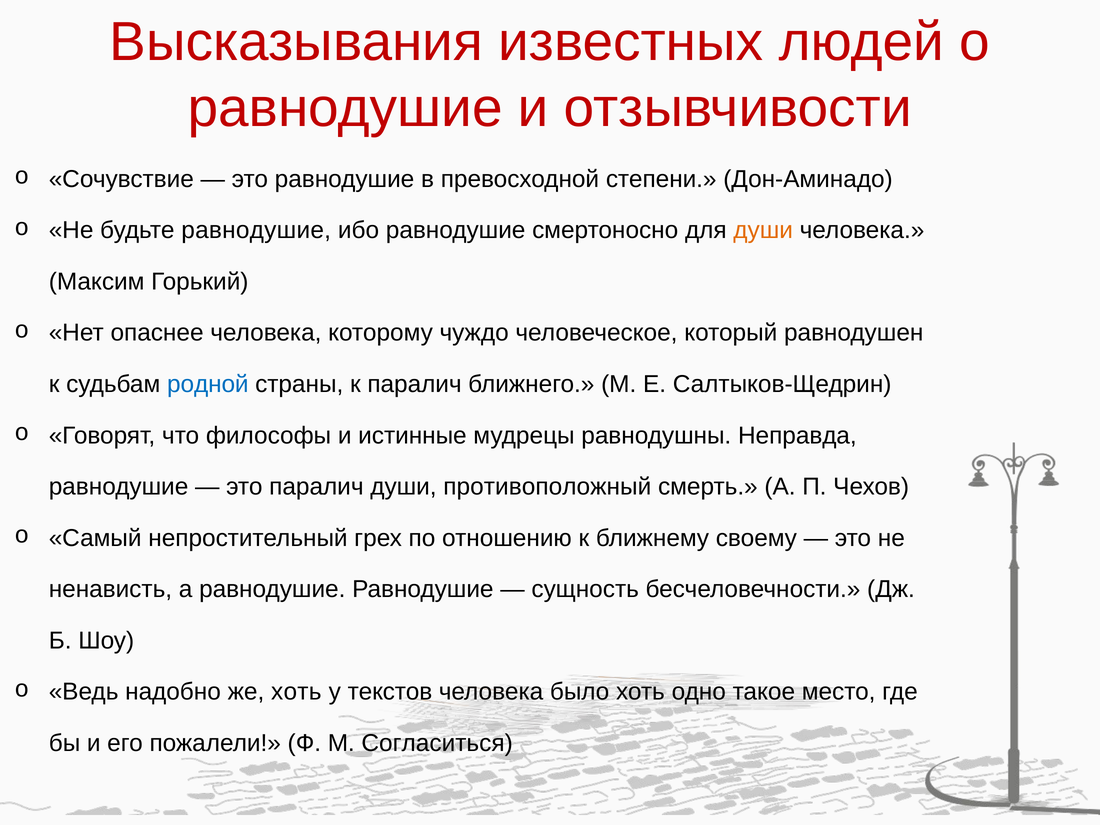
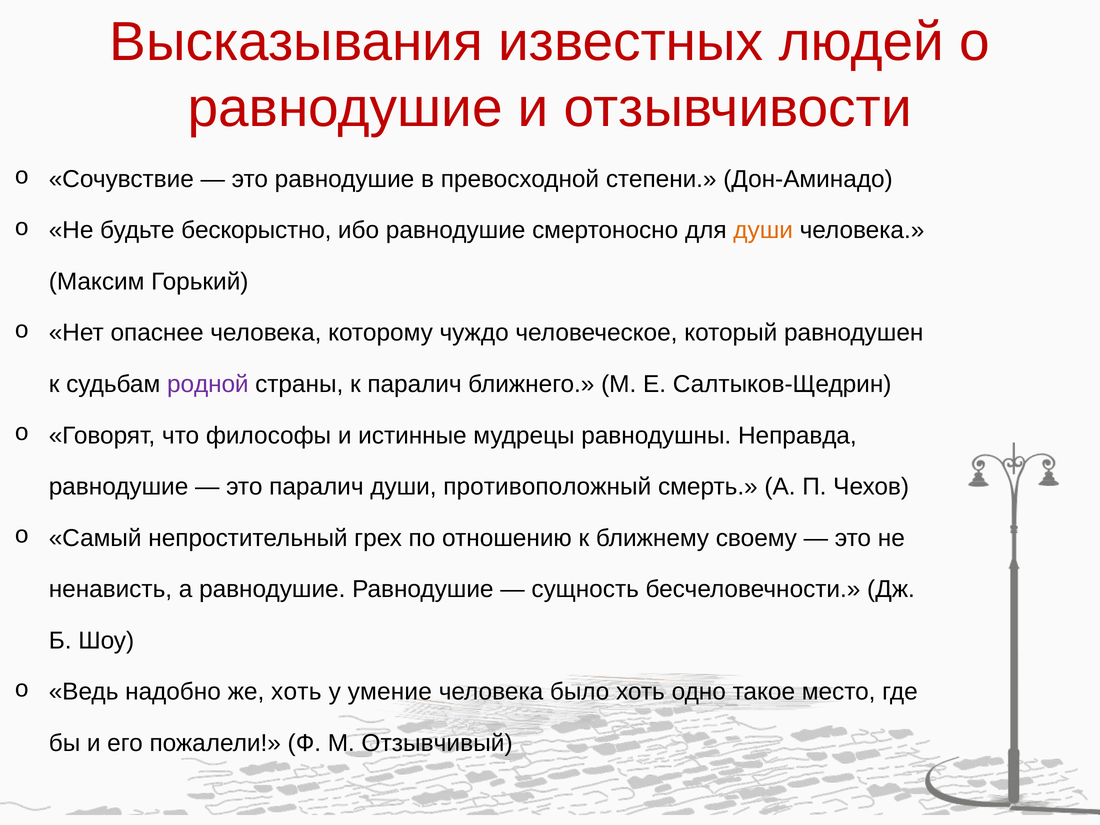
будьте равнодушие: равнодушие -> бескорыстно (256, 230)
родной colour: blue -> purple (208, 384)
текстов: текстов -> умение (390, 692)
Согласиться: Согласиться -> Отзывчивый (437, 743)
